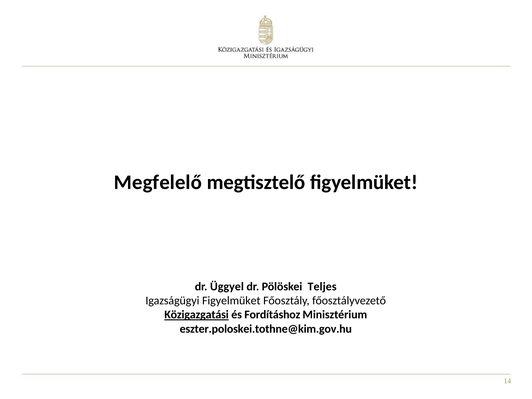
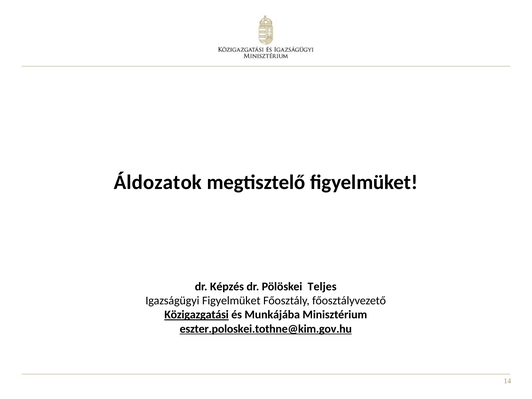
Megfelelő: Megfelelő -> Áldozatok (158, 182)
Üggyel: Üggyel -> Képzés (227, 286)
Fordításhoz: Fordításhoz -> Munkájába (272, 315)
eszter.poloskei.tothne@kim.gov.hu underline: none -> present (266, 329)
